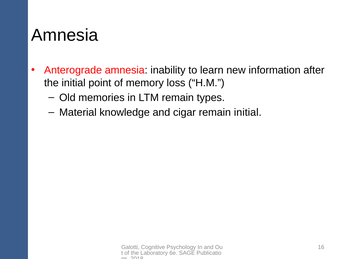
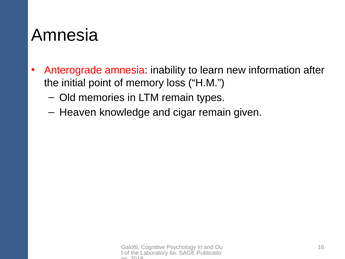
Material: Material -> Heaven (78, 112)
remain initial: initial -> given (248, 112)
